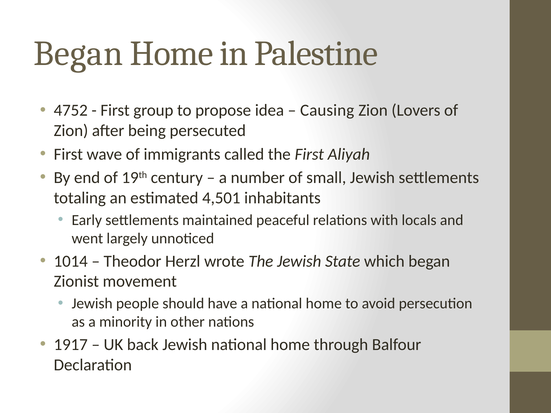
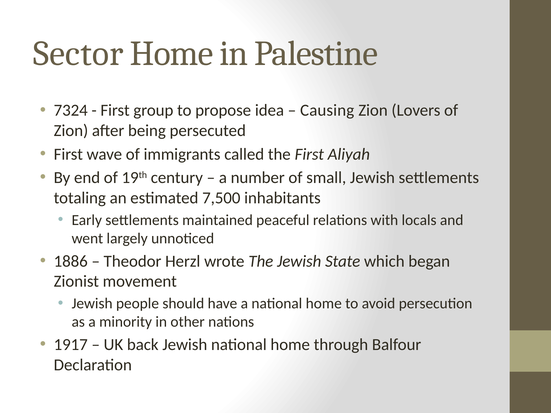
Began: Began -> Sector (78, 53)
4752: 4752 -> 7324 (71, 110)
4,501: 4,501 -> 7,500 (221, 198)
1014: 1014 -> 1886 (71, 261)
